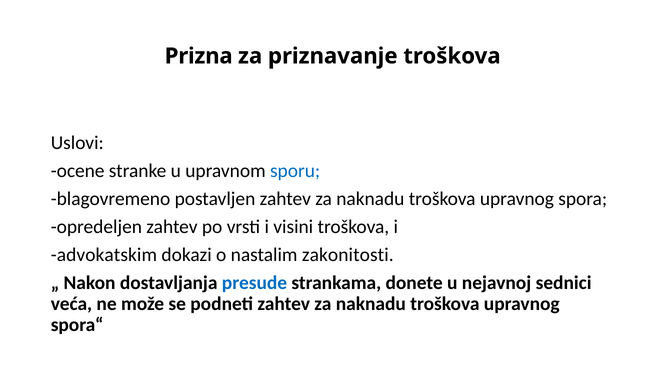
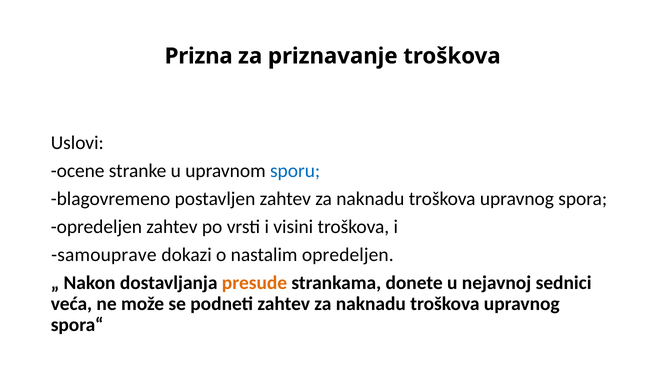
advokatskim: advokatskim -> samouprave (104, 255)
nastalim zakonitosti: zakonitosti -> opredeljen (348, 255)
presude colour: blue -> orange (254, 282)
